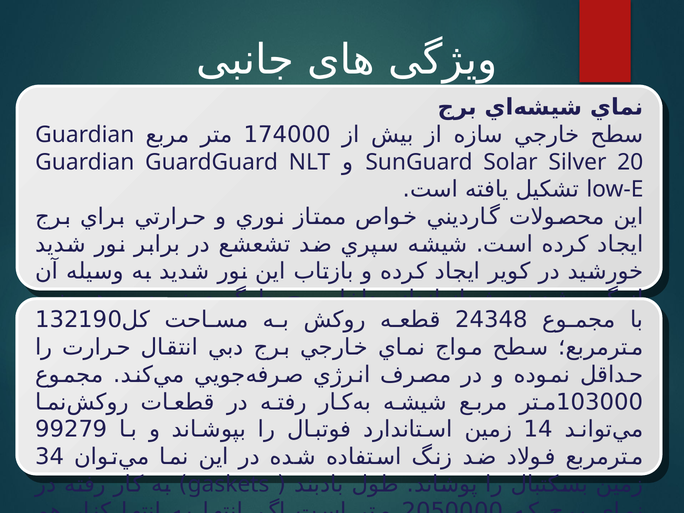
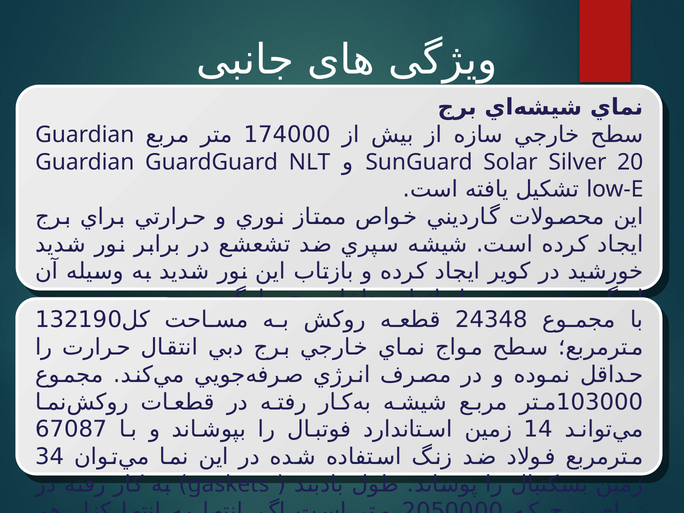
99279: 99279 -> 67087 (71, 429)
